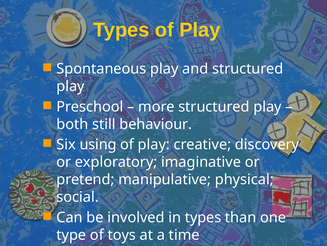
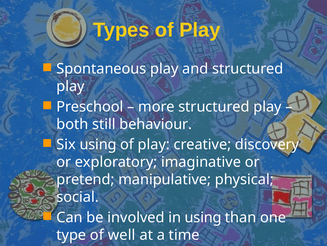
in types: types -> using (203, 217)
toys: toys -> well (122, 234)
